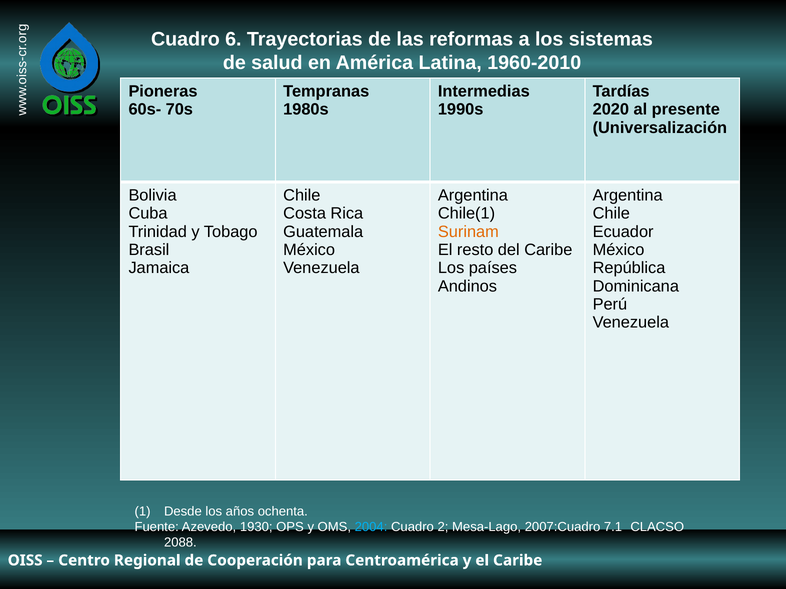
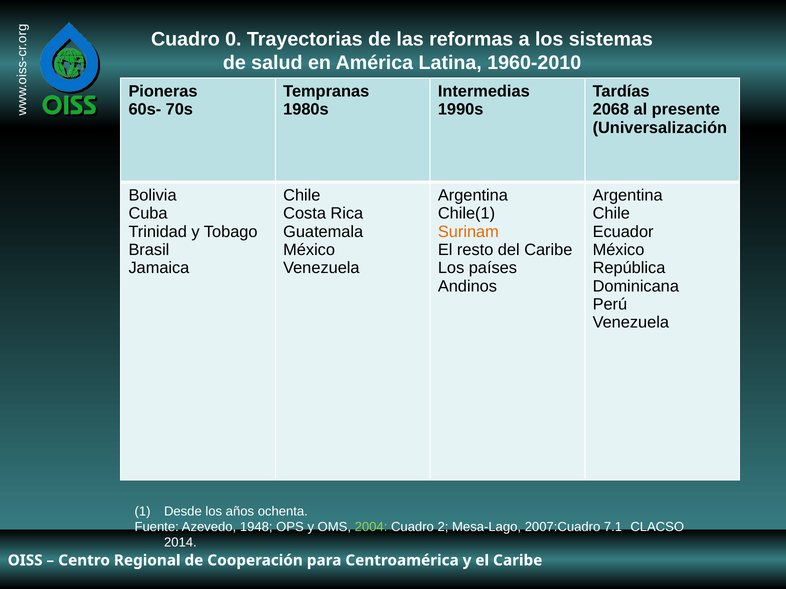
6: 6 -> 0 (233, 39)
2020: 2020 -> 2068 (611, 110)
1930: 1930 -> 1948 (256, 527)
2004 colour: light blue -> light green (371, 527)
2088: 2088 -> 2014 (180, 543)
